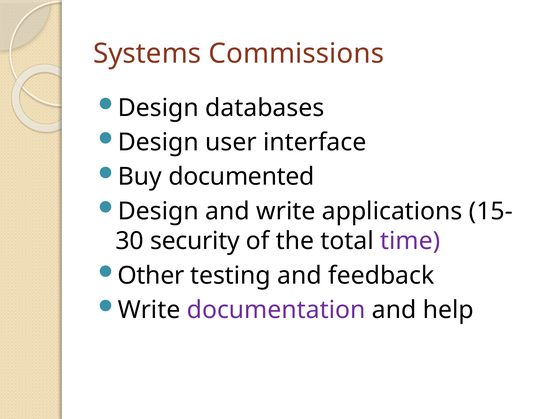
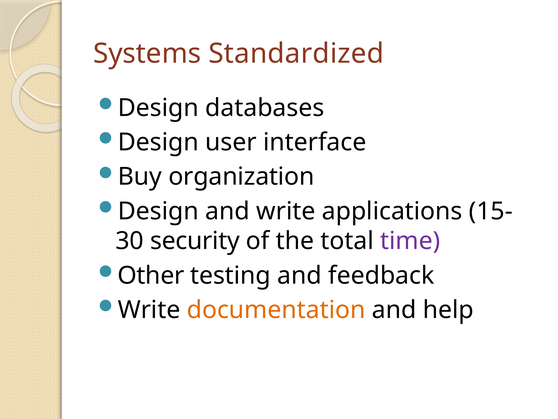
Commissions: Commissions -> Standardized (296, 54)
documented: documented -> organization (241, 177)
documentation colour: purple -> orange (276, 310)
